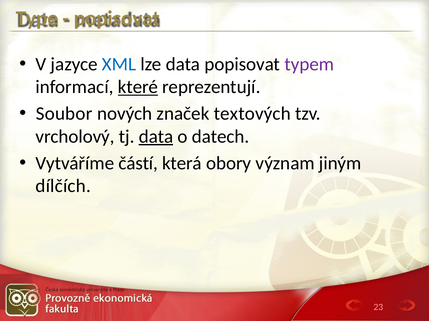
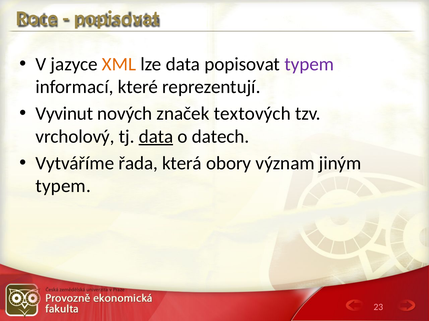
Type: Type -> Roce (37, 19)
XML colour: blue -> orange (119, 64)
které underline: present -> none (138, 87)
Soubor: Soubor -> Vyvinut (64, 114)
částí: částí -> řada (138, 163)
dílčích: dílčích -> typem (63, 186)
